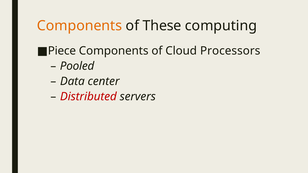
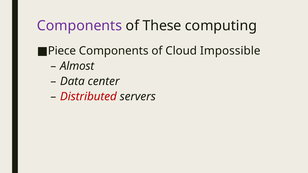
Components colour: orange -> purple (80, 26)
Processors: Processors -> Impossible (230, 51)
Pooled: Pooled -> Almost (77, 66)
